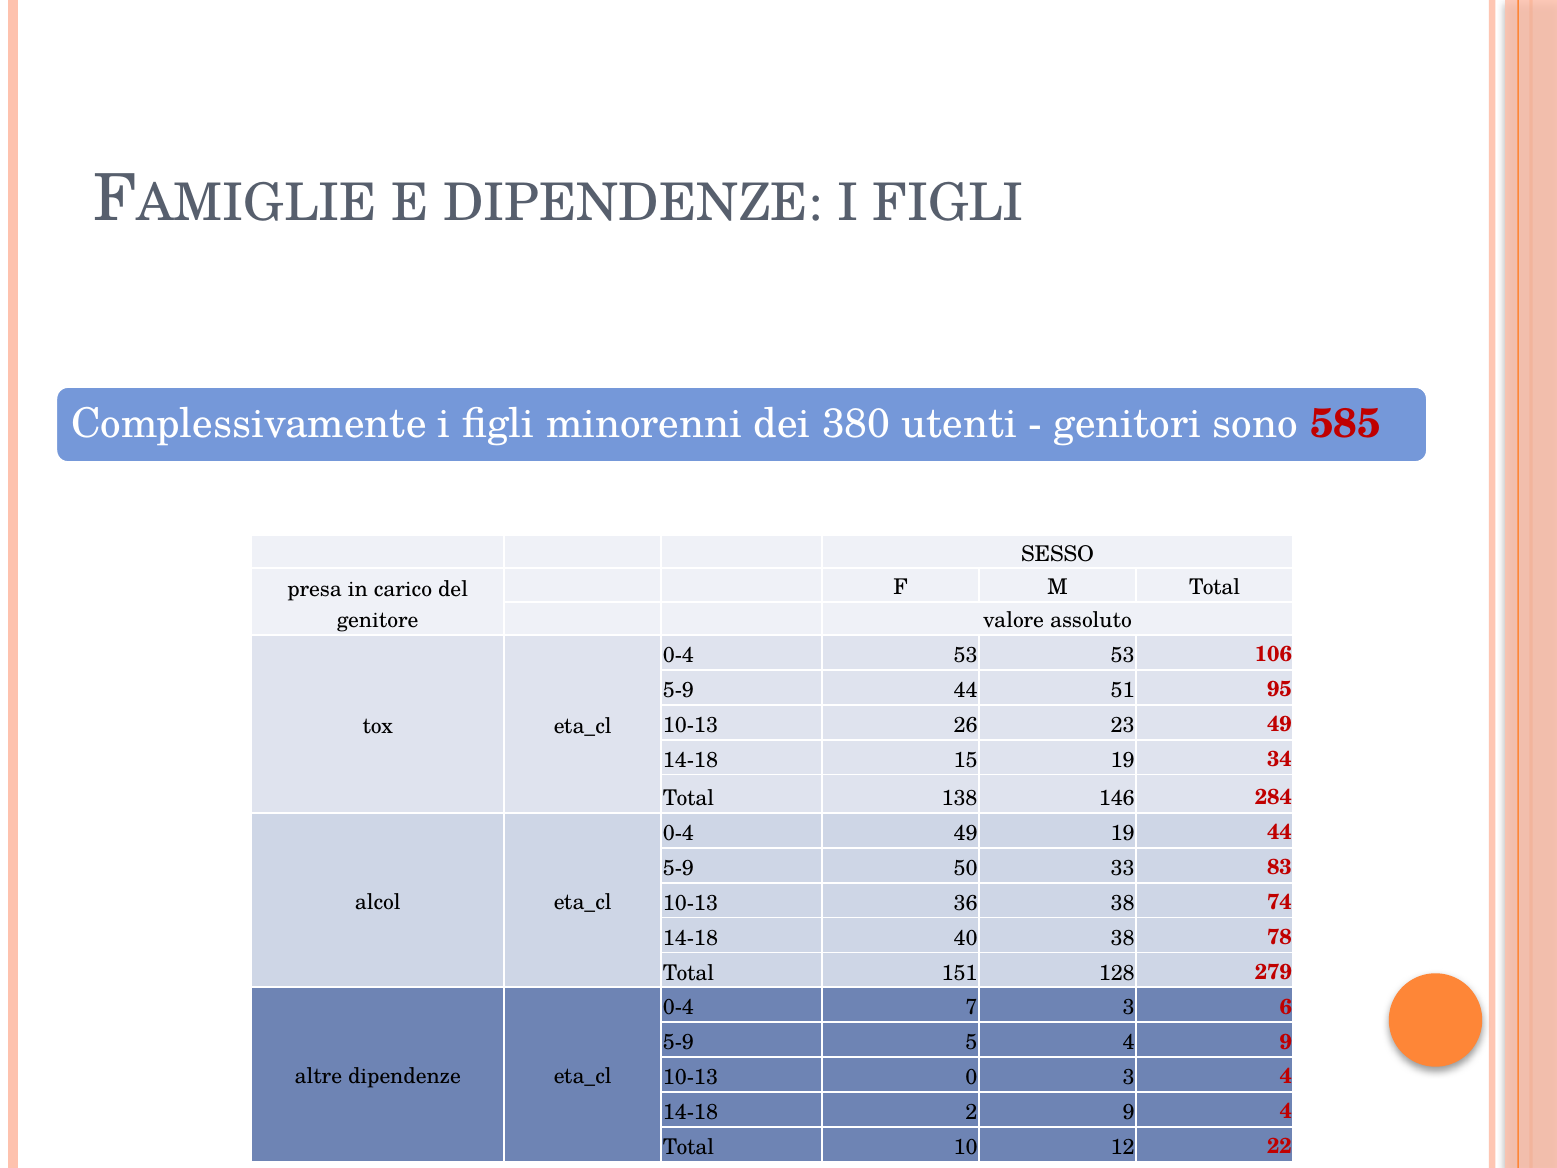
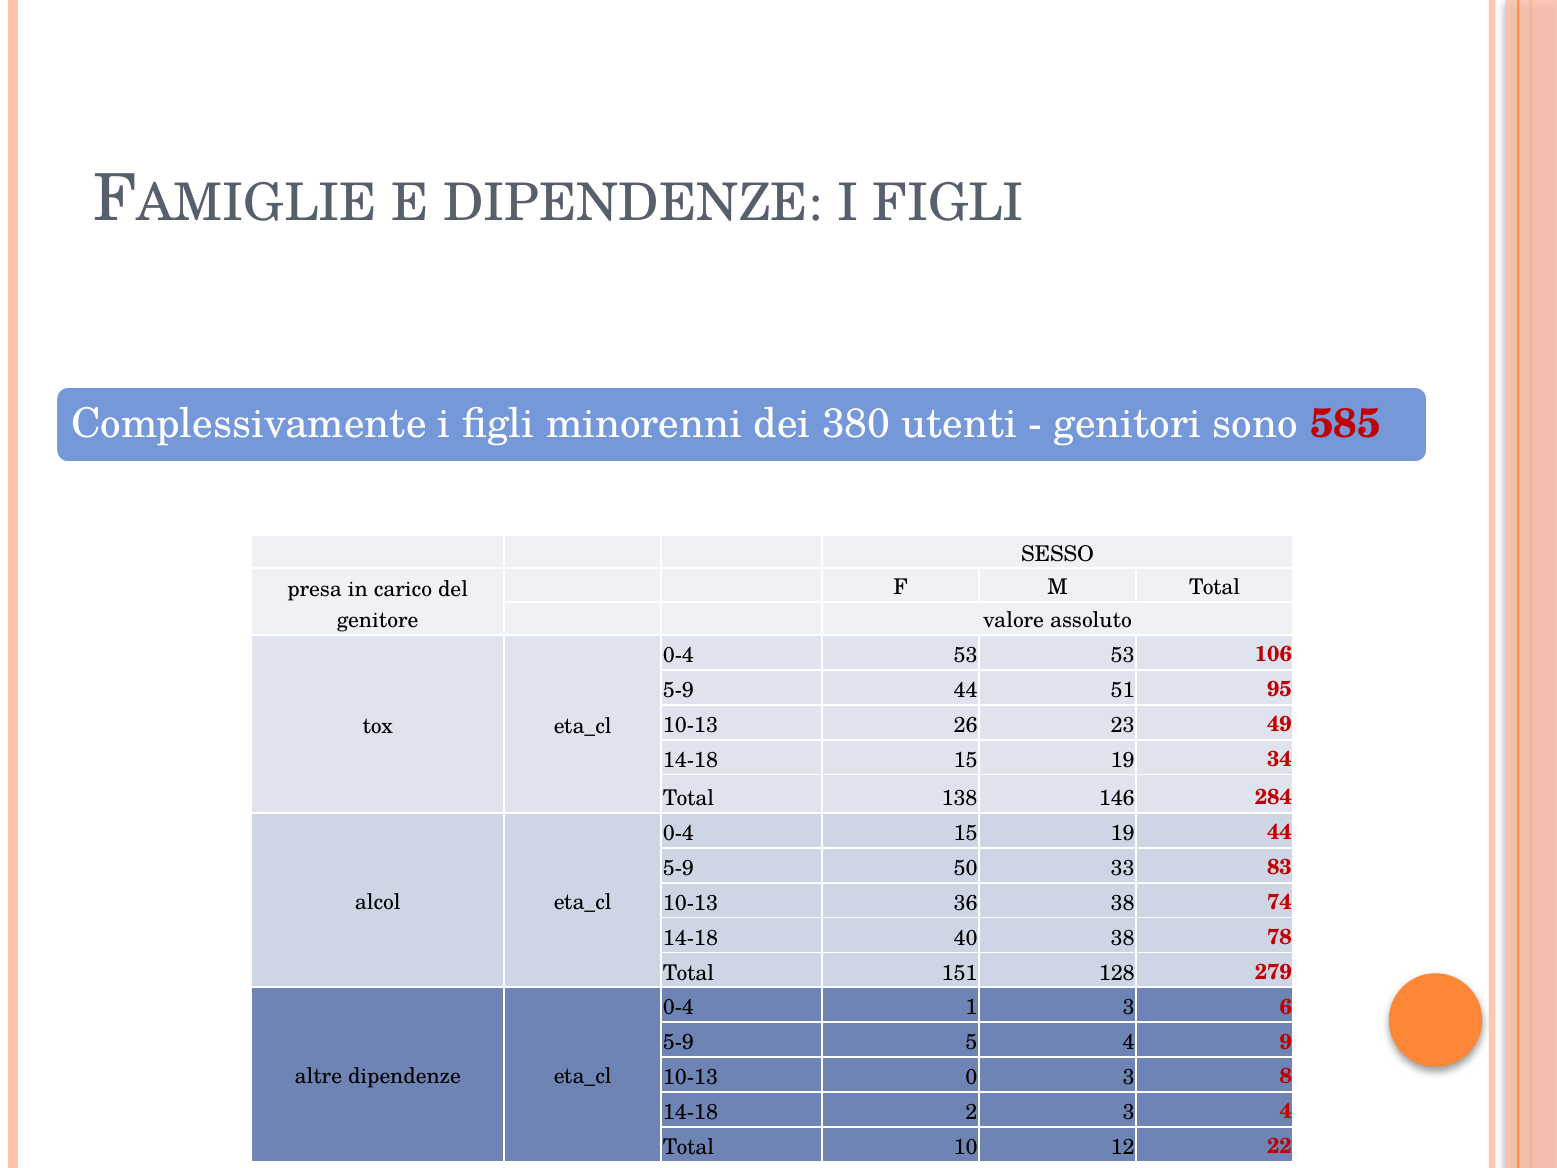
0-4 49: 49 -> 15 (966, 833)
7: 7 -> 1 (971, 1008)
3 4: 4 -> 8 (1286, 1077)
2 9: 9 -> 3 (1129, 1112)
